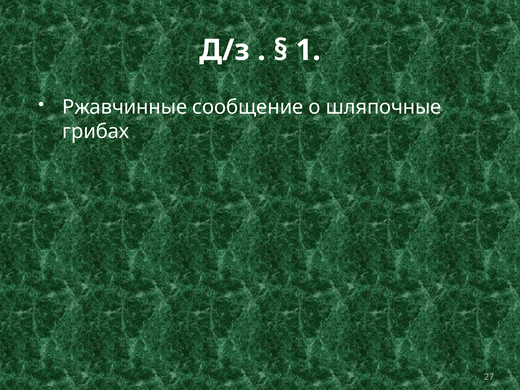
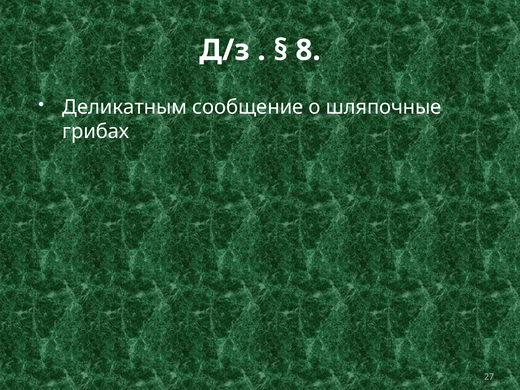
1: 1 -> 8 (308, 50)
Ржавчинные: Ржавчинные -> Деликатным (125, 107)
